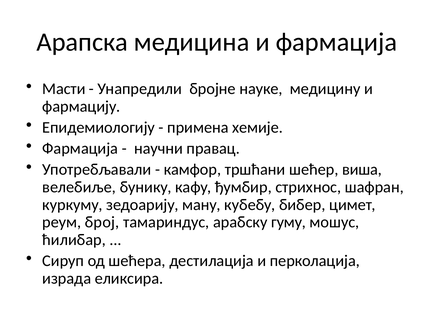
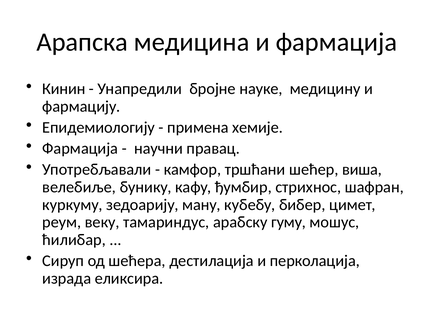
Масти: Масти -> Кинин (64, 89)
број: број -> веку (102, 223)
